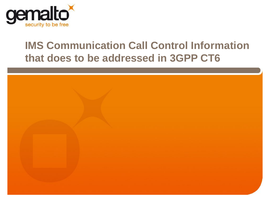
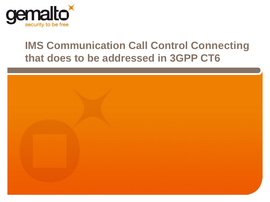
Information: Information -> Connecting (220, 46)
